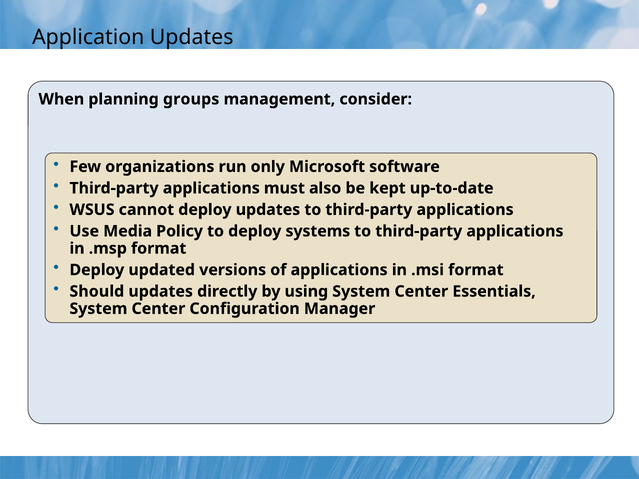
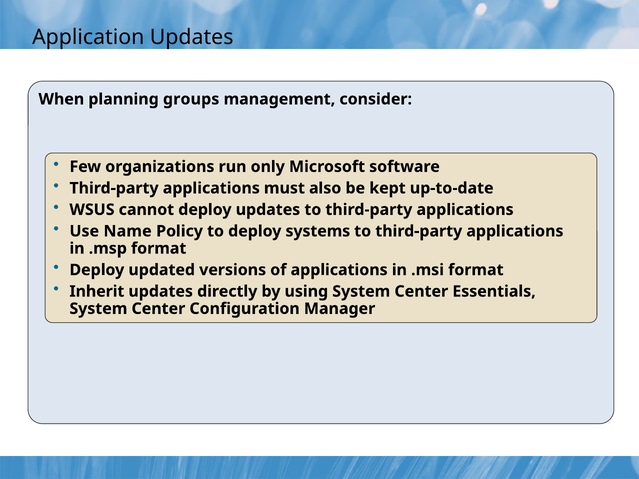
Media: Media -> Name (128, 231)
Should: Should -> Inherit (97, 292)
